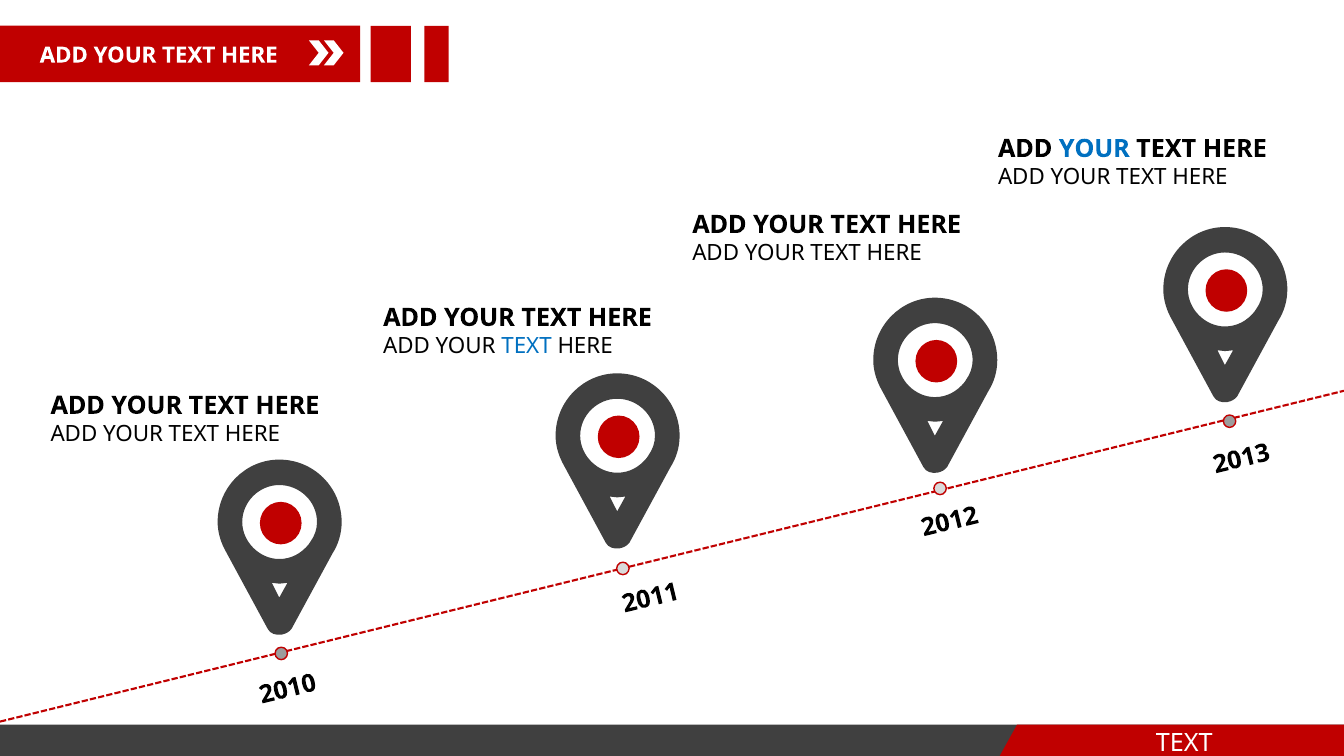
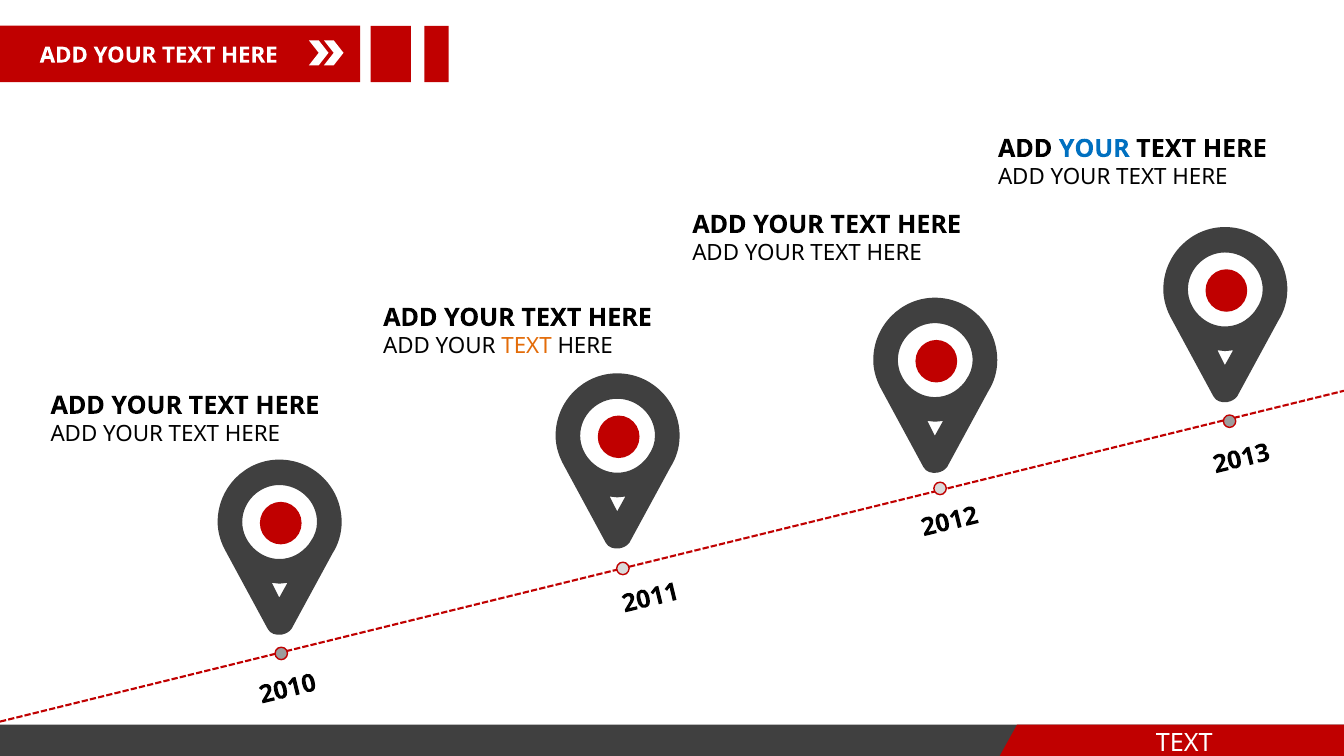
TEXT colour: blue -> orange (527, 346)
